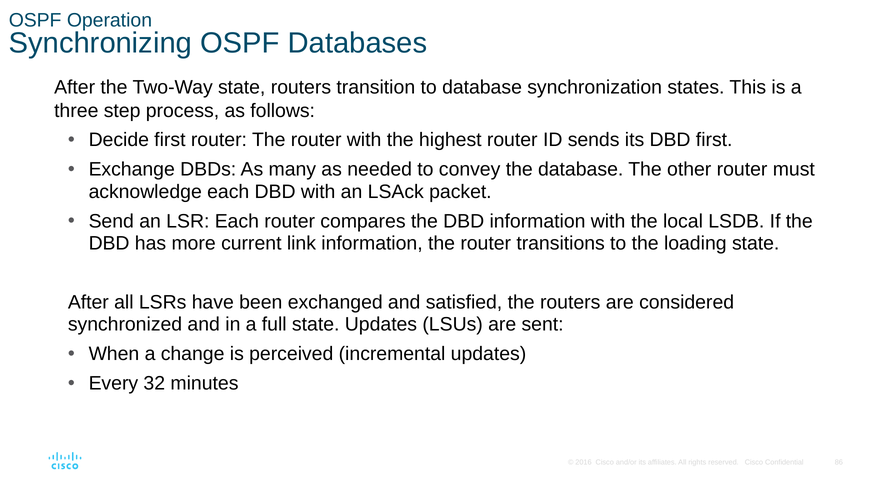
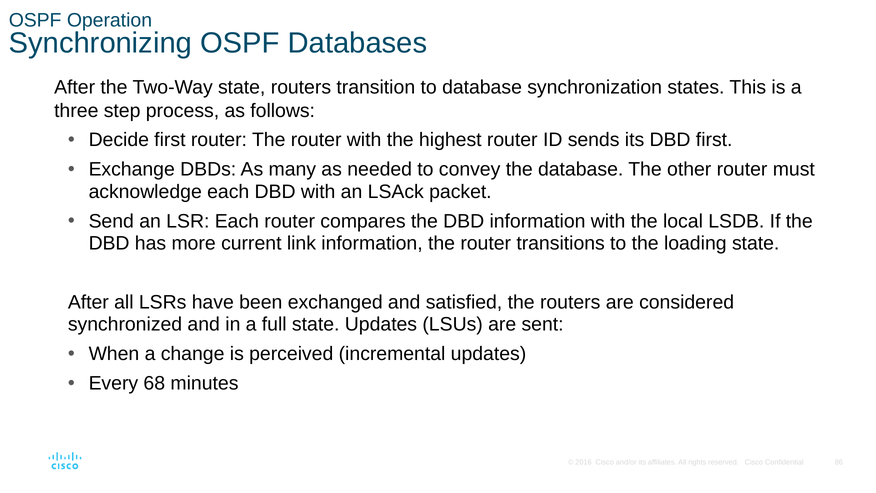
32: 32 -> 68 (154, 383)
